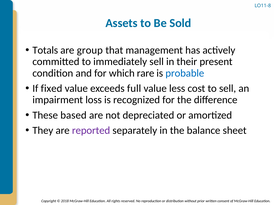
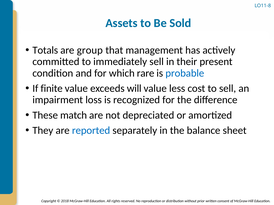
fixed: fixed -> finite (52, 89)
full: full -> will (134, 89)
based: based -> match (74, 115)
reported colour: purple -> blue (91, 131)
